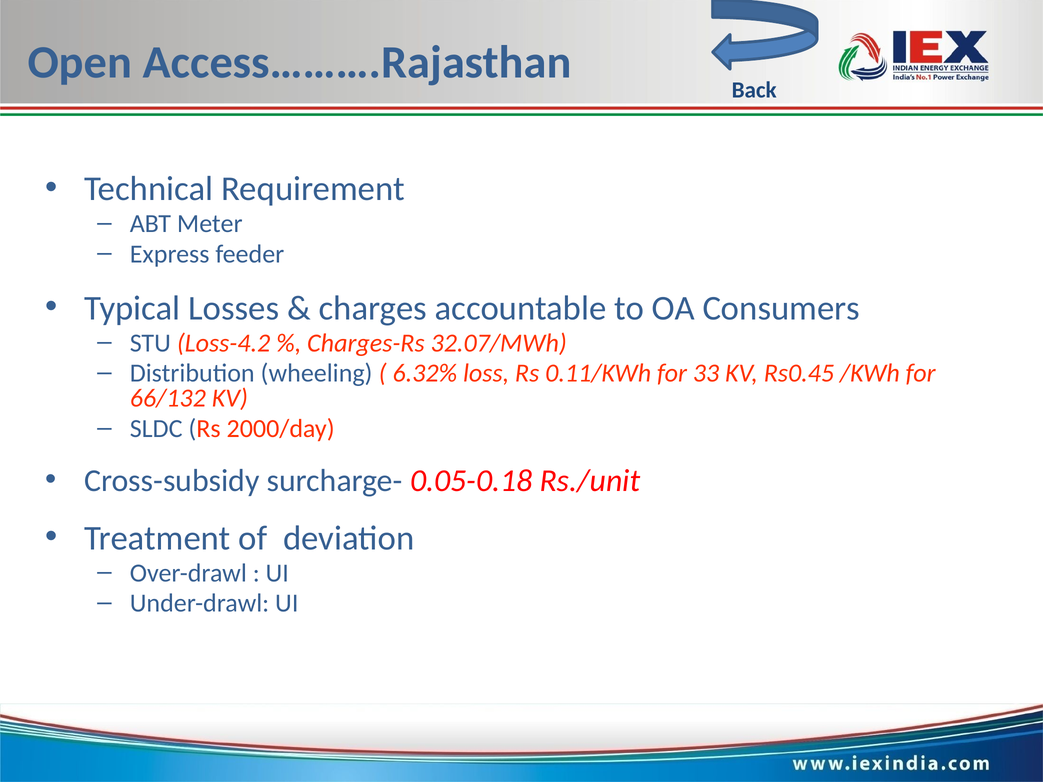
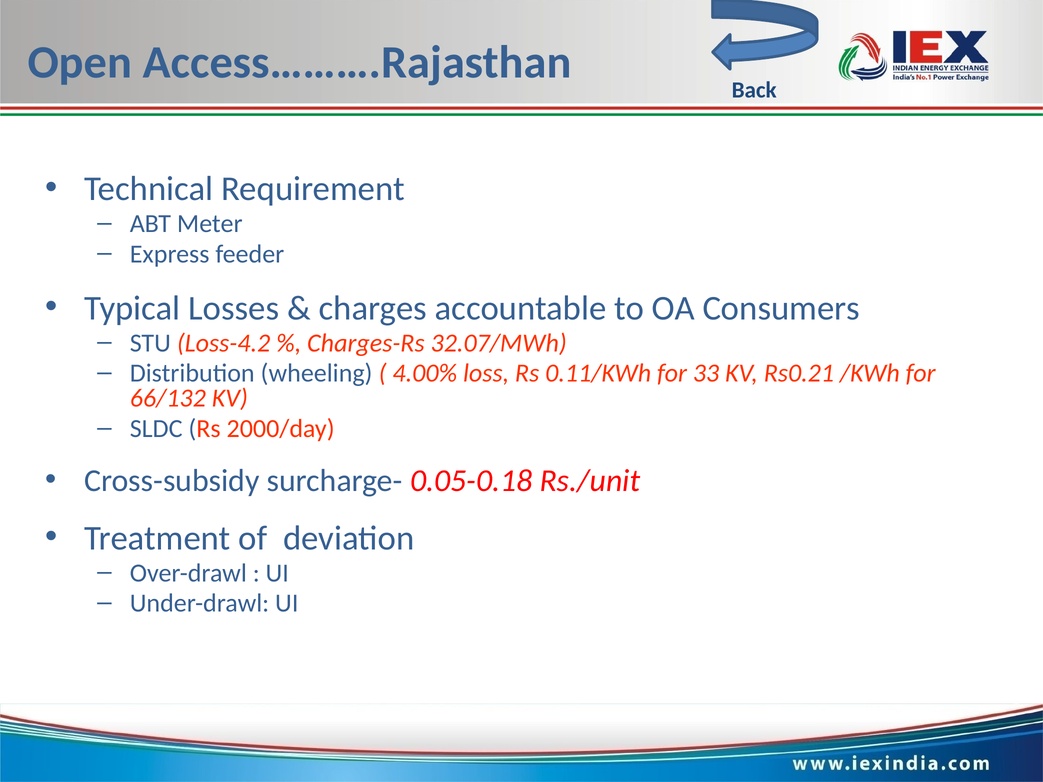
6.32%: 6.32% -> 4.00% (425, 373)
Rs0.45: Rs0.45 -> Rs0.21 (799, 373)
